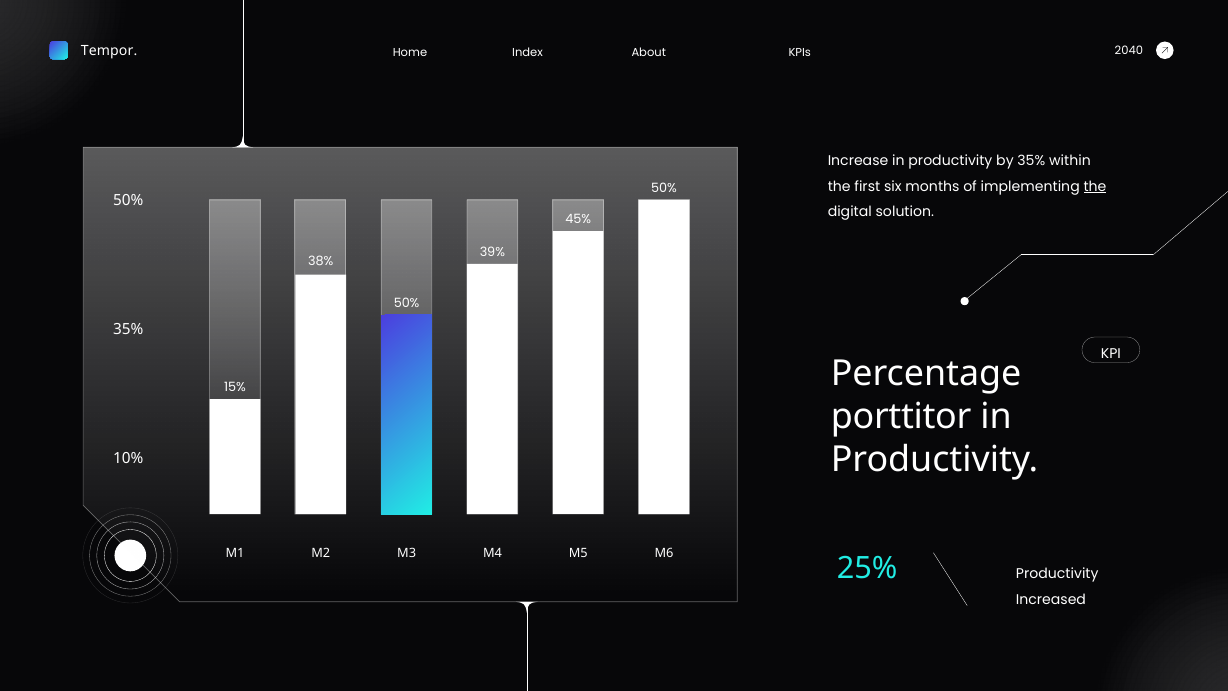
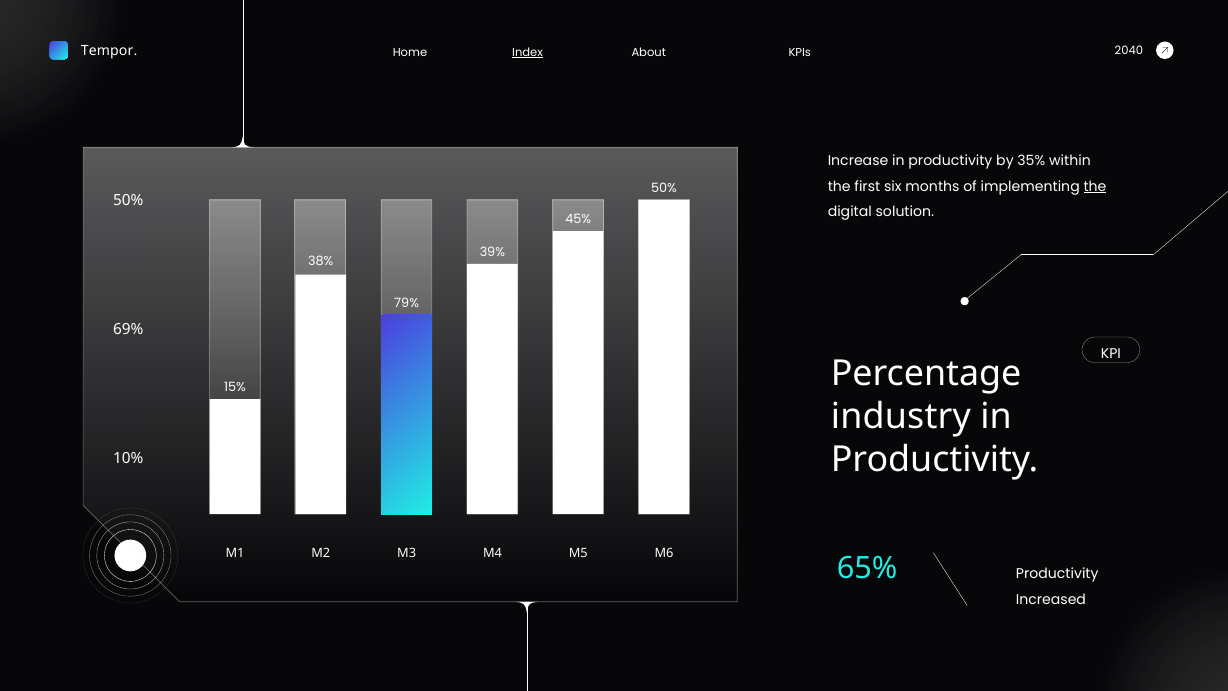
Index underline: none -> present (527, 52)
50%: 50% -> 79% (407, 303)
35%: 35% -> 69% (128, 329)
porttitor: porttitor -> industry (901, 417)
25%: 25% -> 65% (867, 568)
